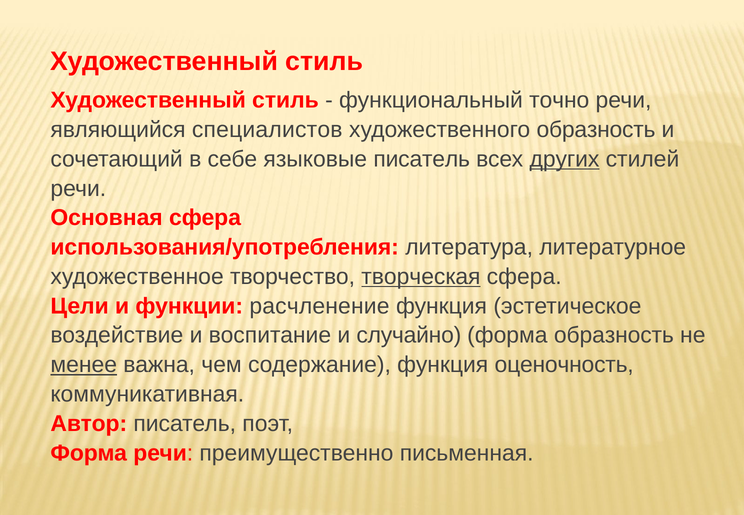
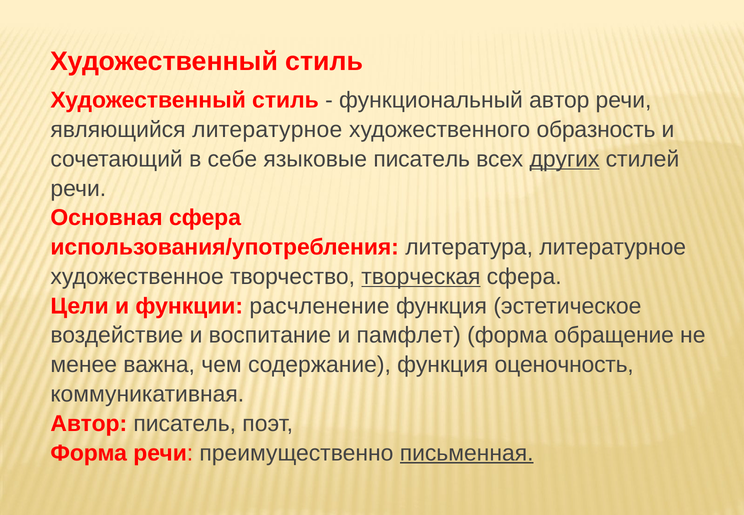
функциональный точно: точно -> автор (559, 100)
являющийся специалистов: специалистов -> литературное (267, 130)
случайно: случайно -> памфлет (409, 335)
форма образность: образность -> обращение (614, 335)
менее underline: present -> none (84, 365)
письменная underline: none -> present (467, 453)
